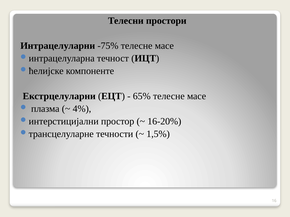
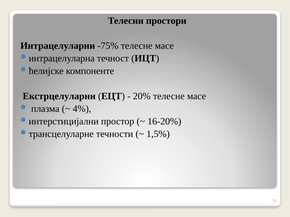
65%: 65% -> 20% (142, 96)
